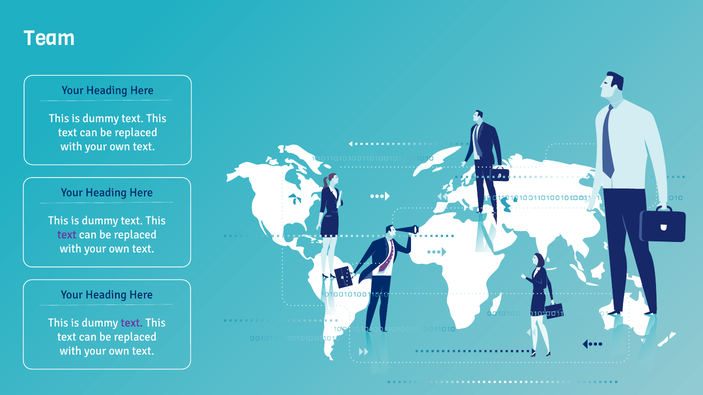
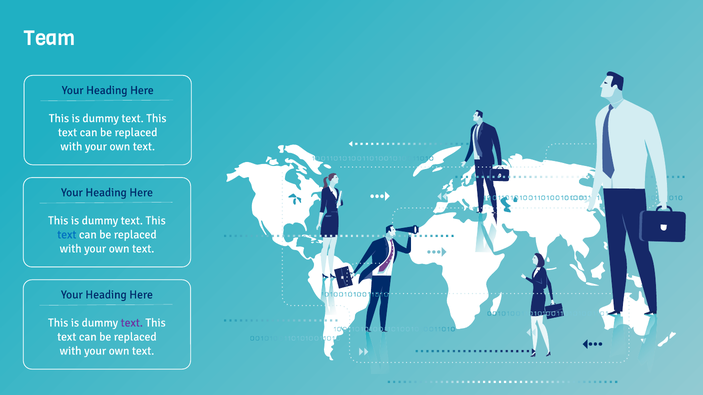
text colour: purple -> blue (67, 235)
